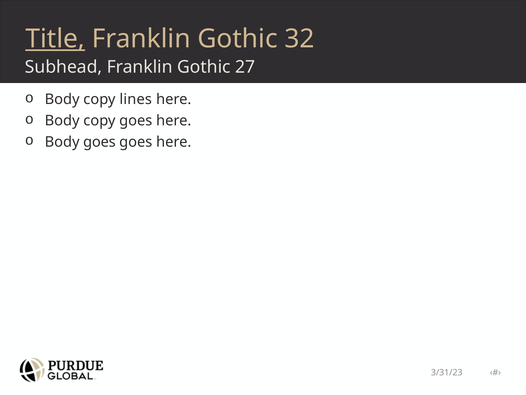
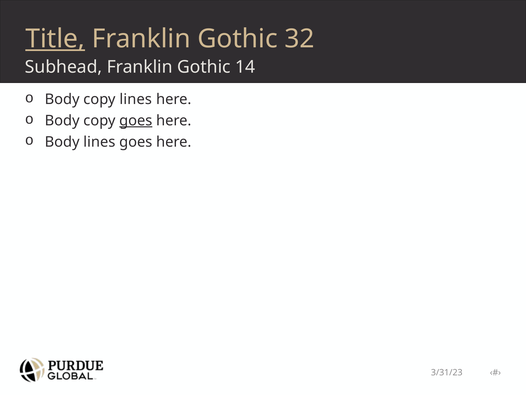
27: 27 -> 14 (245, 67)
goes underline: none -> present (136, 120)
Body goes: goes -> lines (99, 142)
